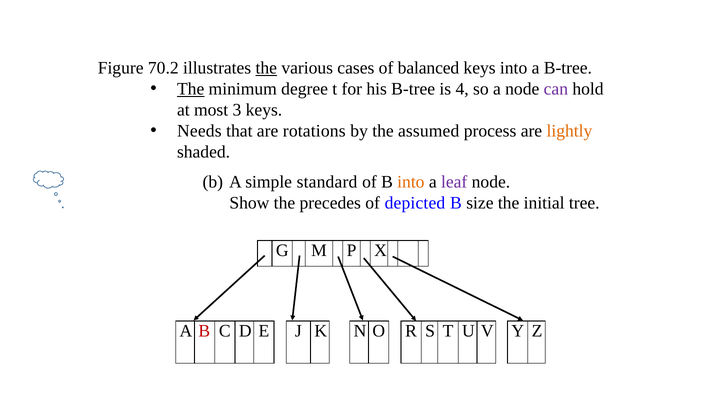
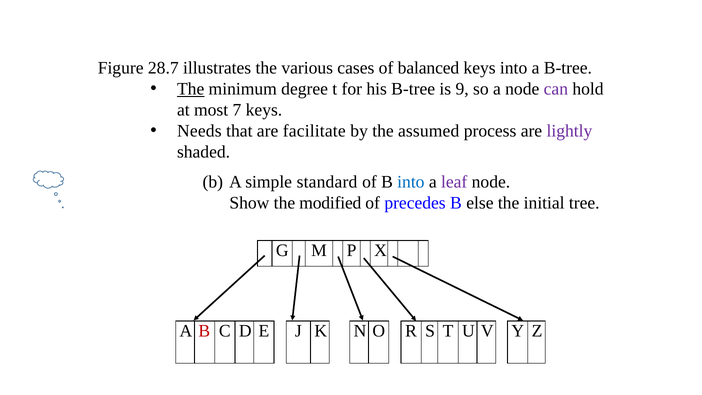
70.2: 70.2 -> 28.7 (163, 68)
the underline: present -> none (266, 68)
4: 4 -> 9 (462, 89)
3: 3 -> 7 (237, 110)
rotations: rotations -> facilitate (314, 131)
lightly colour: orange -> purple (569, 131)
into colour: orange -> blue (411, 182)
precedes: precedes -> modified (330, 203)
depicted: depicted -> precedes (415, 203)
size: size -> else (480, 203)
